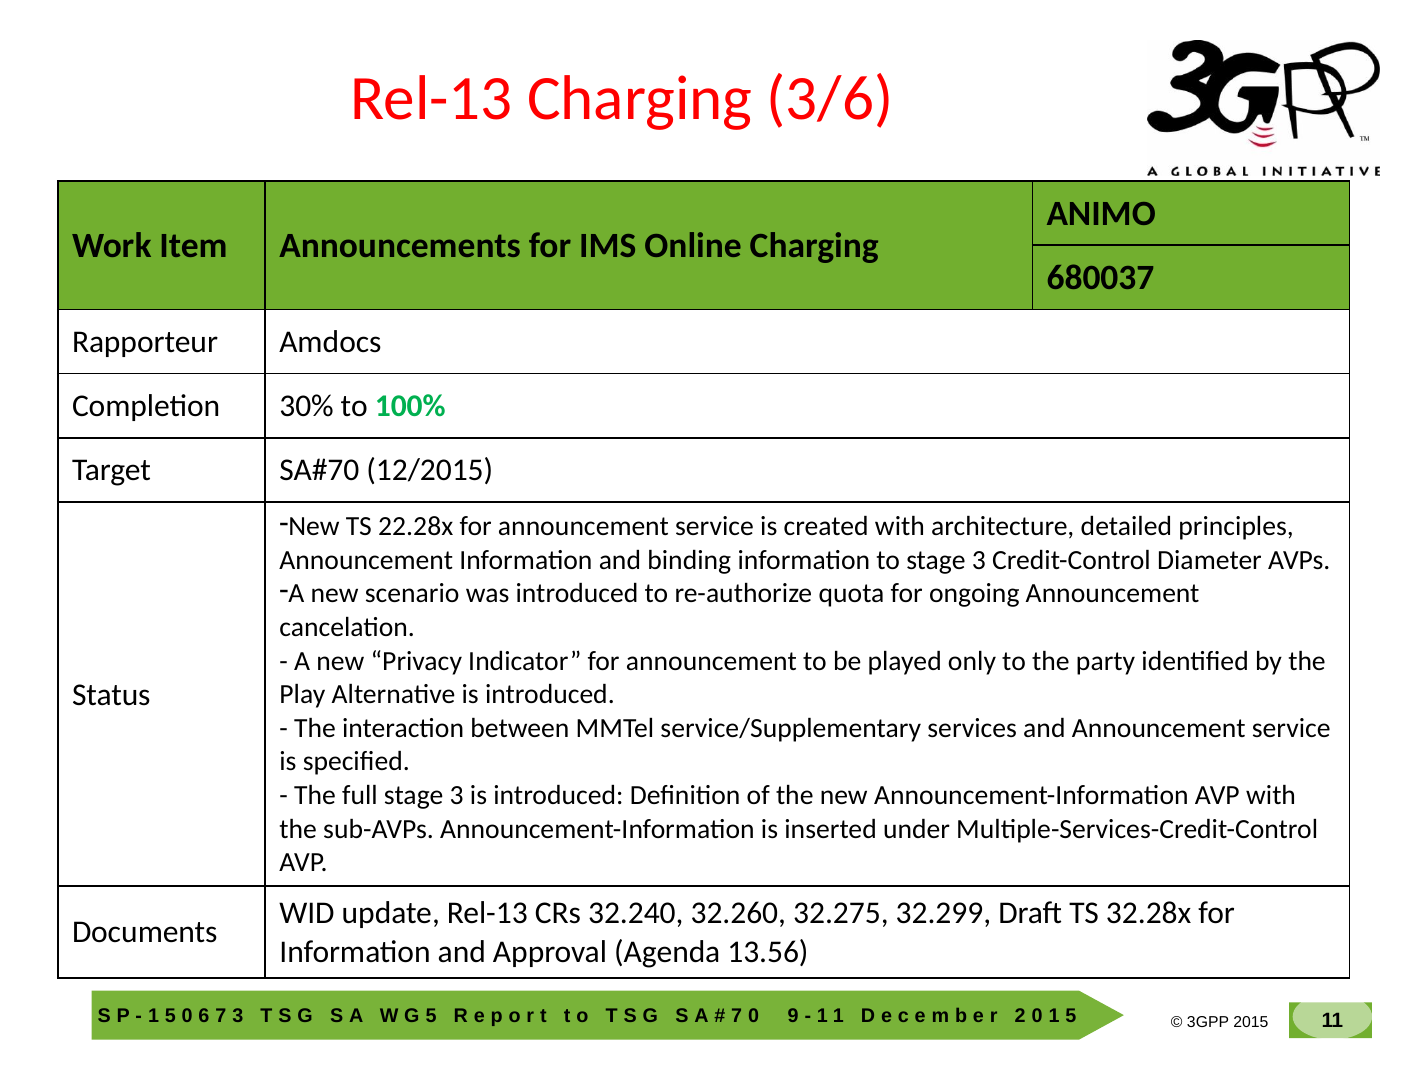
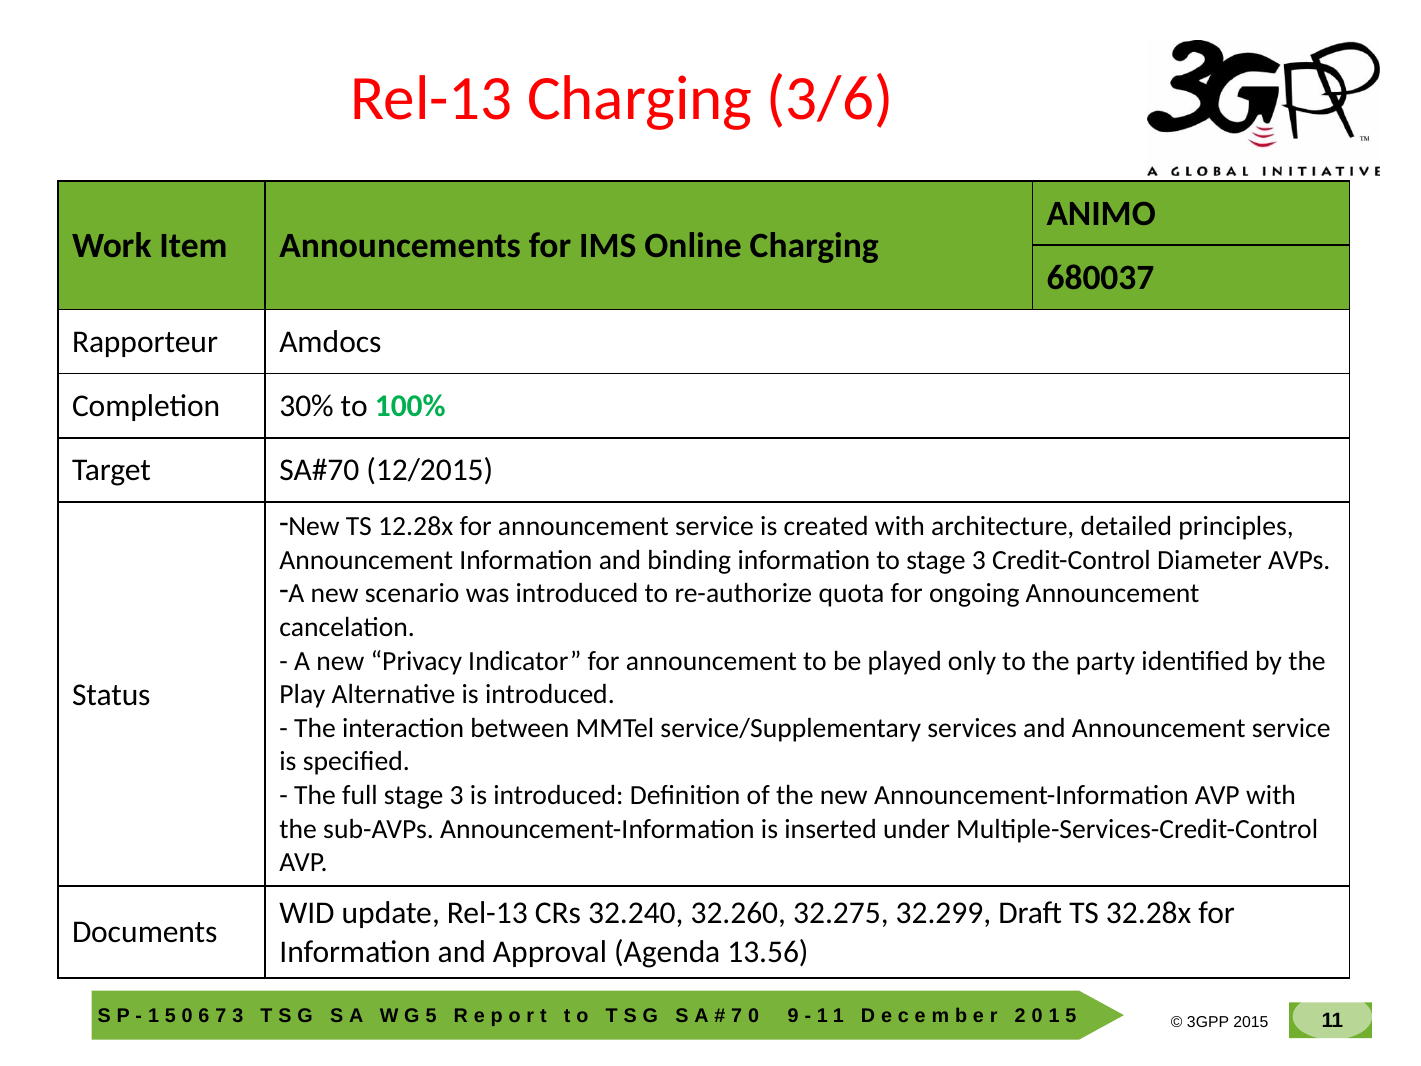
22.28x: 22.28x -> 12.28x (416, 526)
